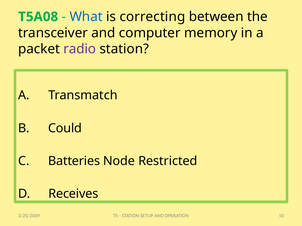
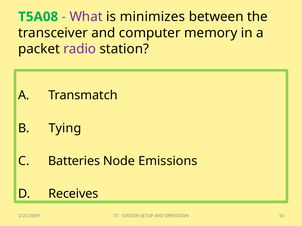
What colour: blue -> purple (86, 17)
correcting: correcting -> minimizes (152, 17)
Could: Could -> Tying (65, 128)
Restricted: Restricted -> Emissions (168, 161)
